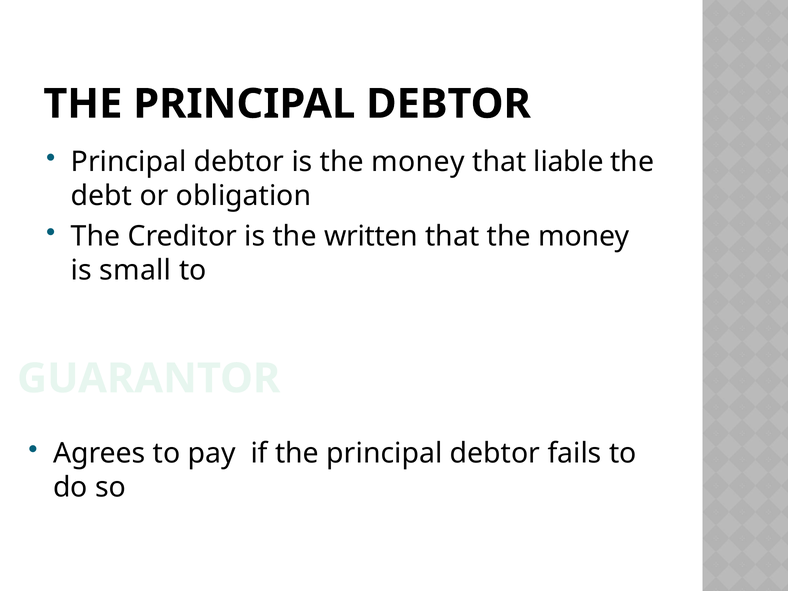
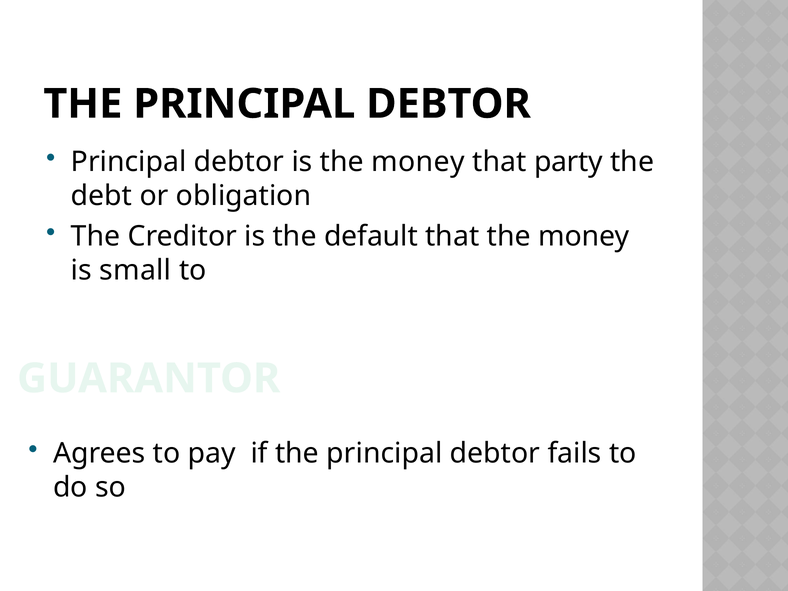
liable: liable -> party (569, 162)
written: written -> default (371, 236)
